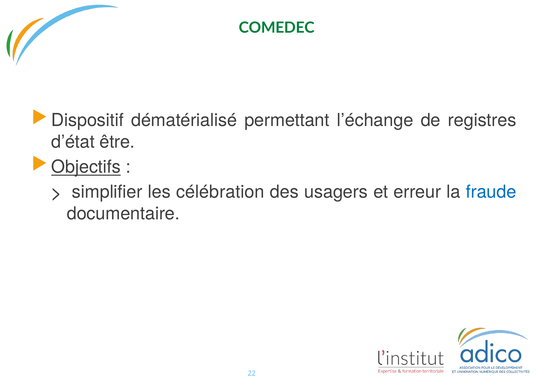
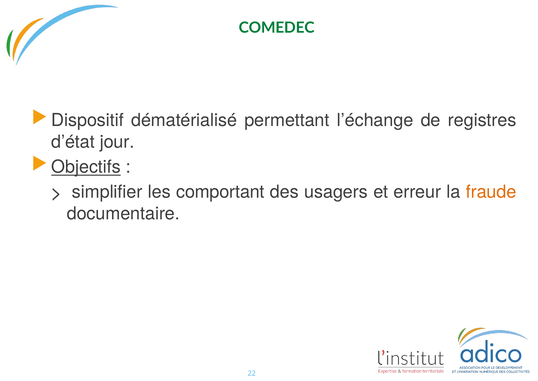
être: être -> jour (117, 142)
célébration: célébration -> comportant (220, 192)
fraude colour: blue -> orange (491, 192)
